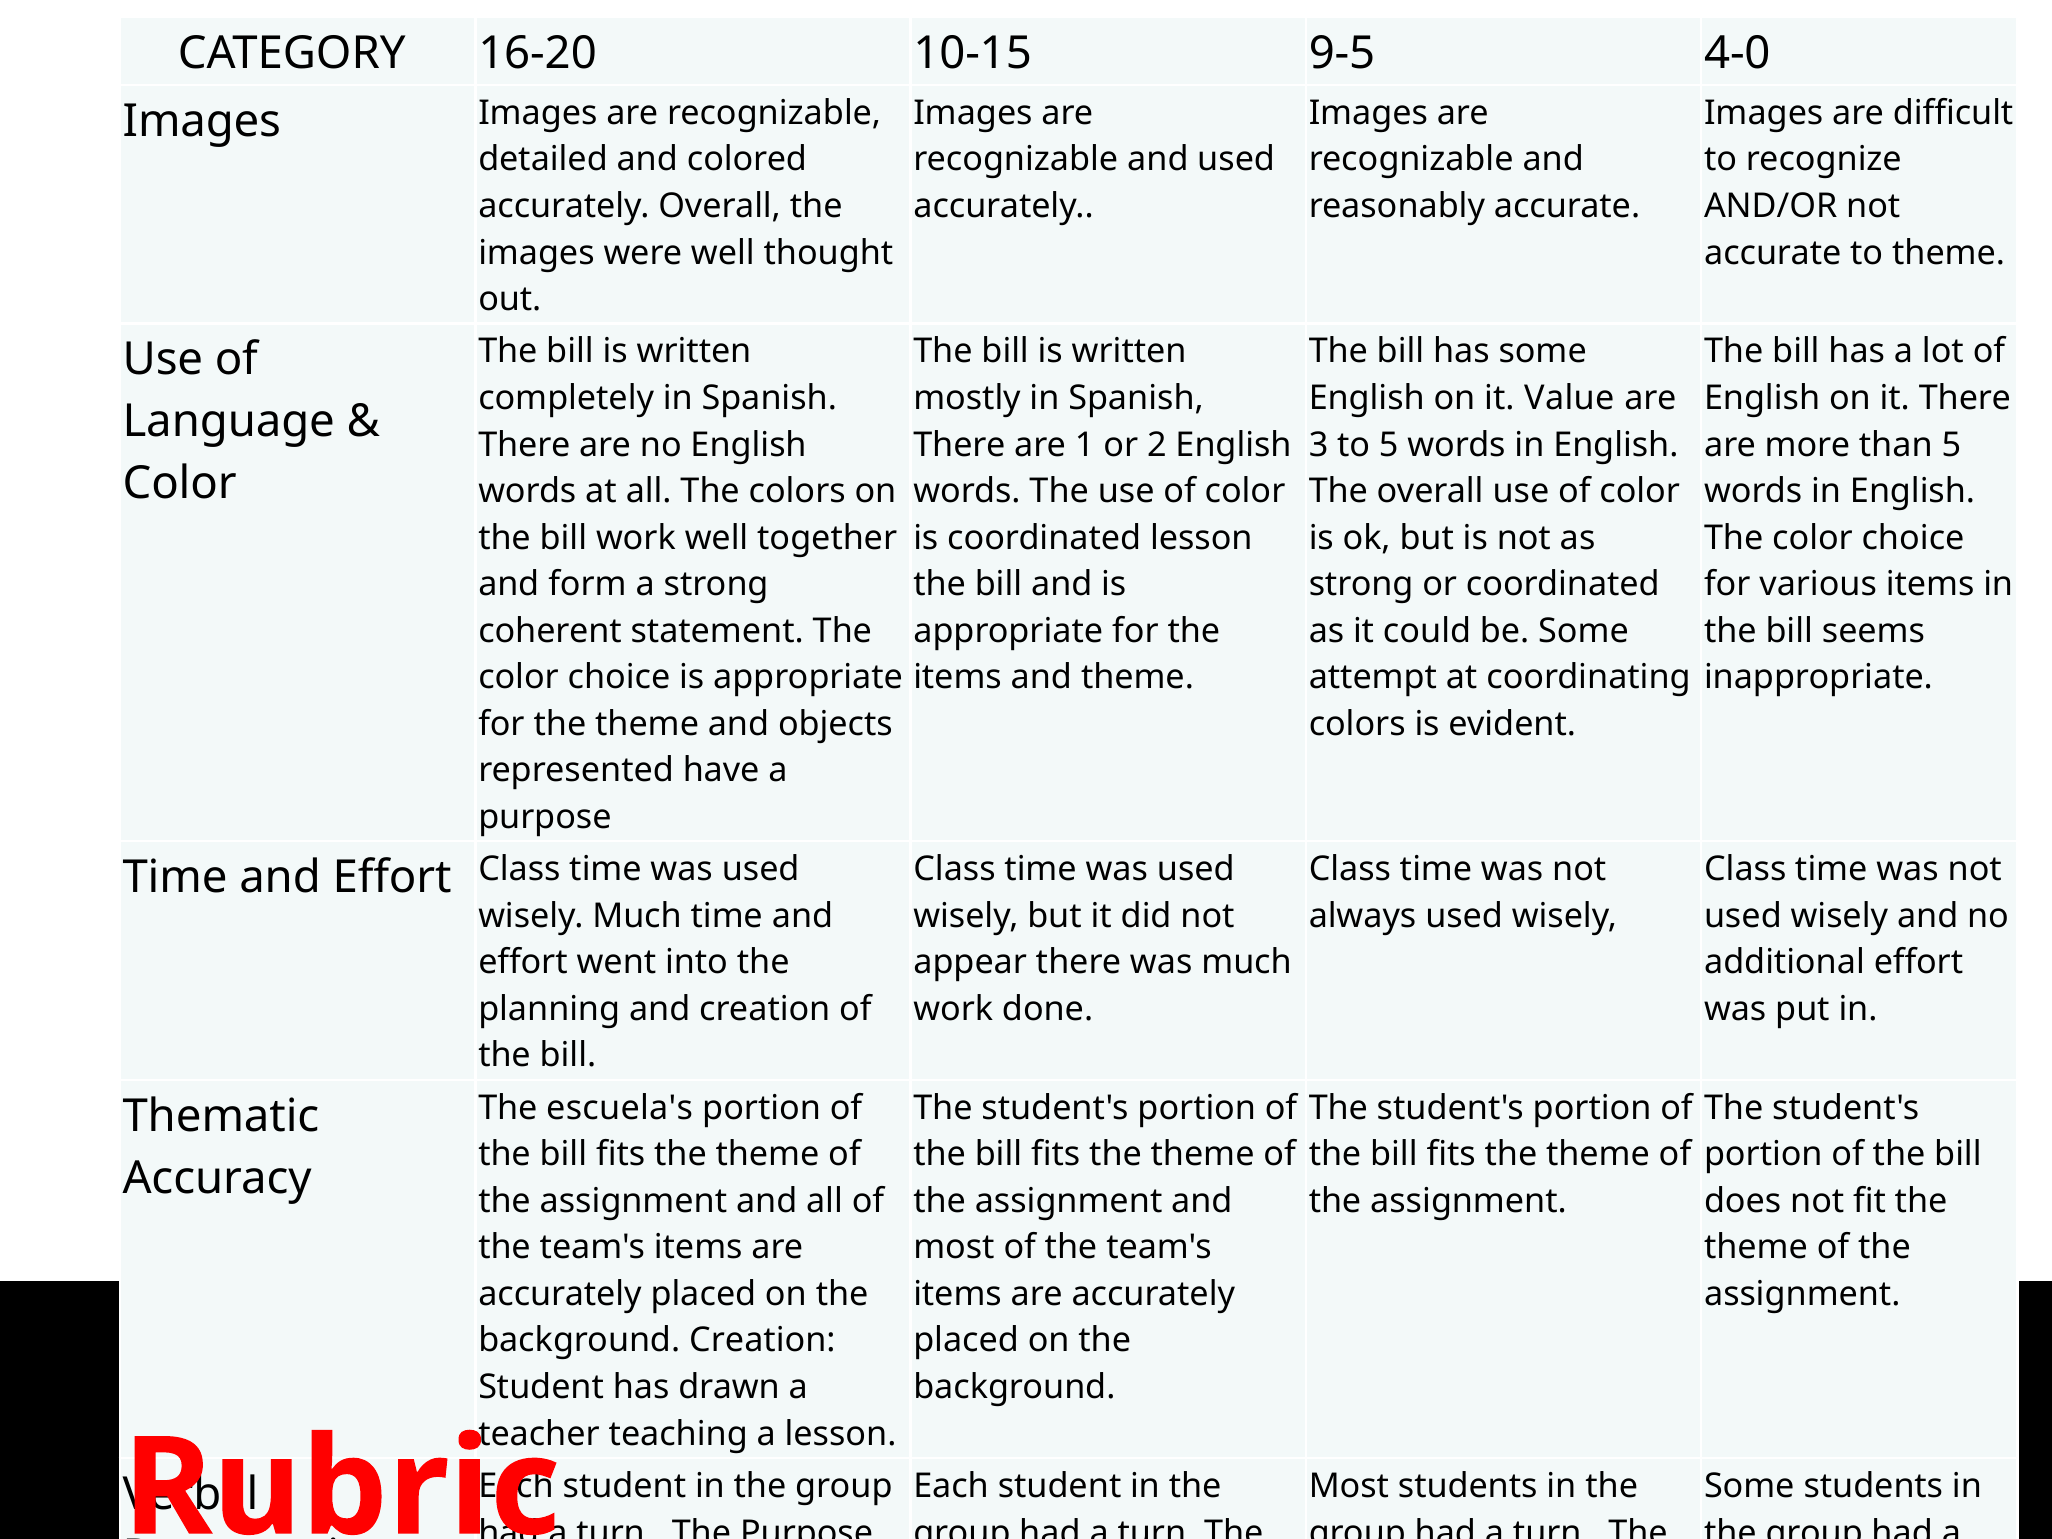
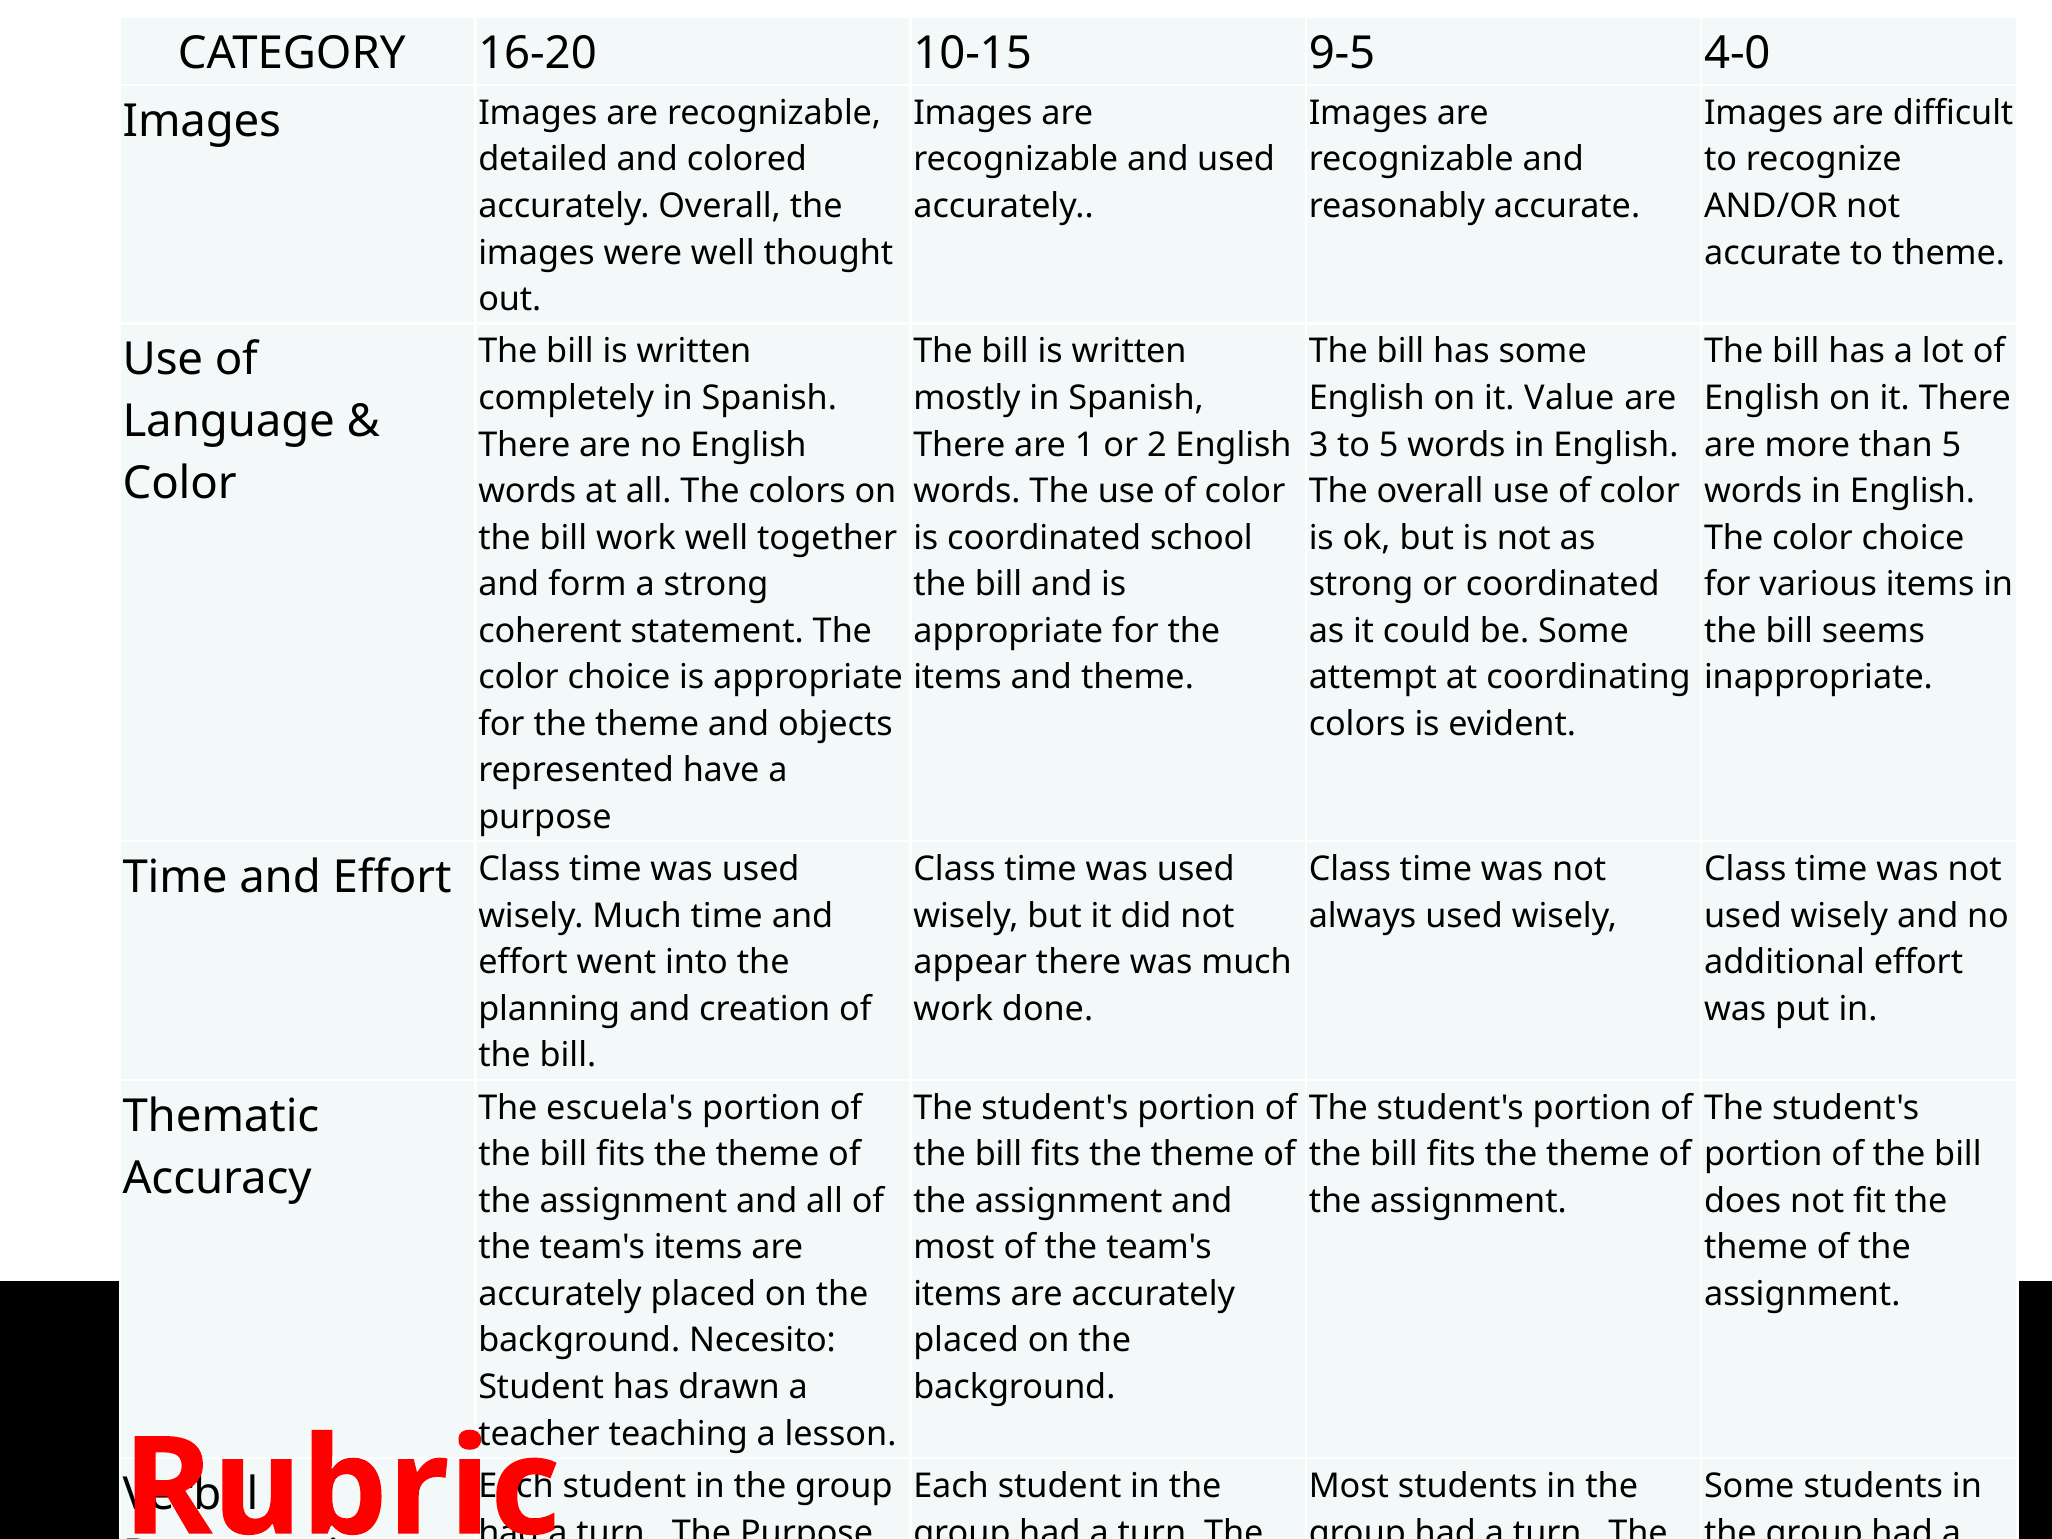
coordinated lesson: lesson -> school (1201, 538)
background Creation: Creation -> Necesito (763, 1341)
